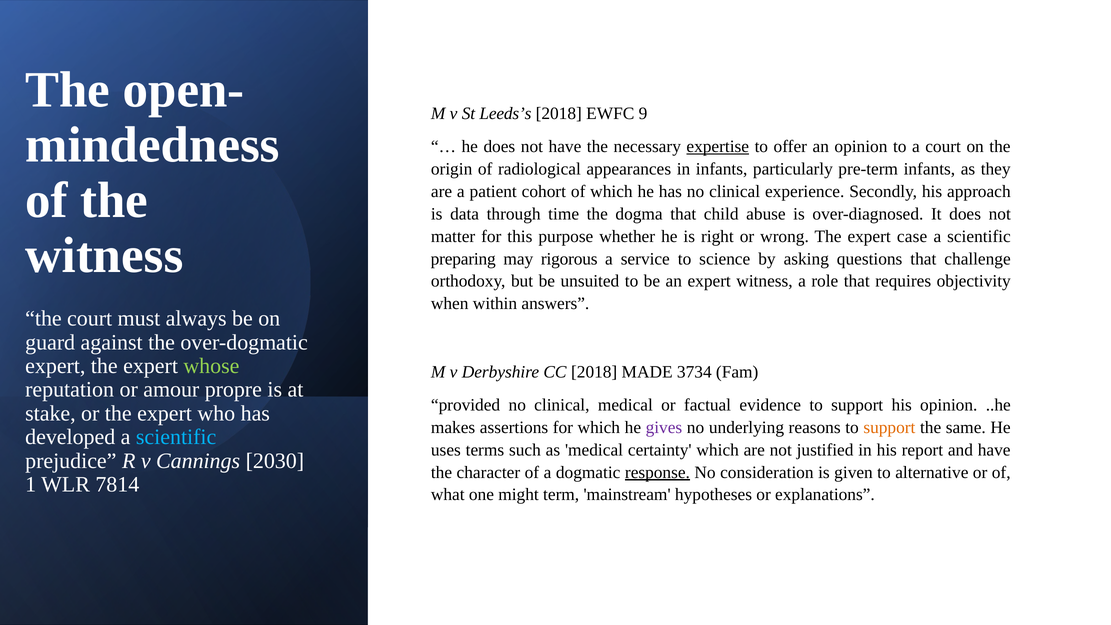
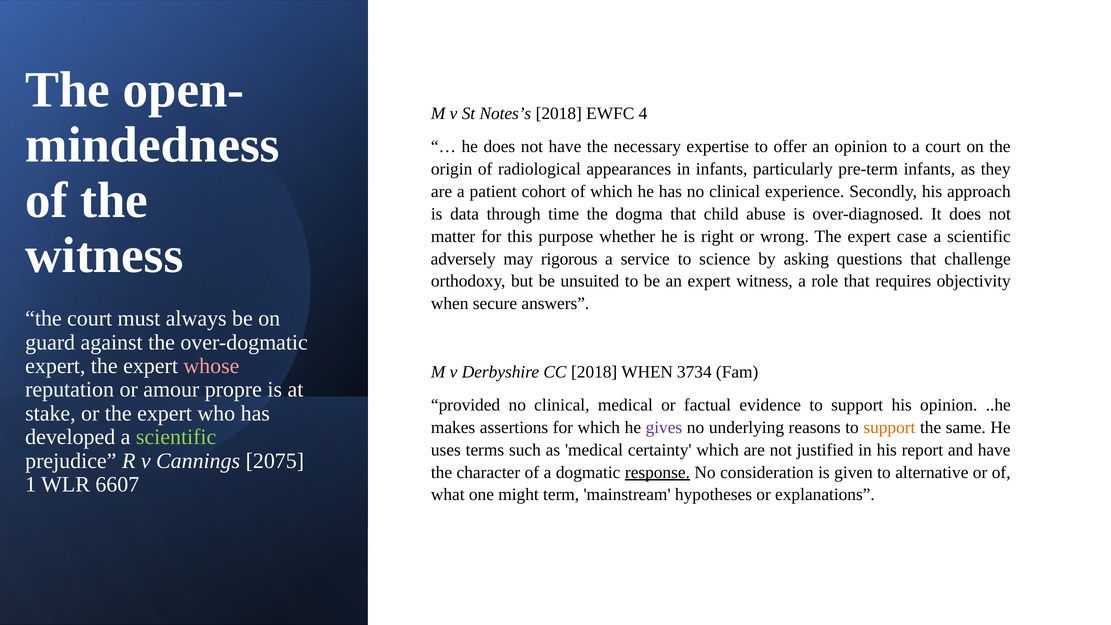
Leeds’s: Leeds’s -> Notes’s (505, 114)
9: 9 -> 4 (643, 114)
expertise underline: present -> none (718, 146)
preparing: preparing -> adversely (463, 259)
within: within -> secure (495, 304)
whose colour: light green -> pink (211, 366)
2018 MADE: MADE -> WHEN (647, 372)
scientific colour: light blue -> light green (176, 437)
2030: 2030 -> 2075 (275, 461)
7814: 7814 -> 6607 (117, 485)
